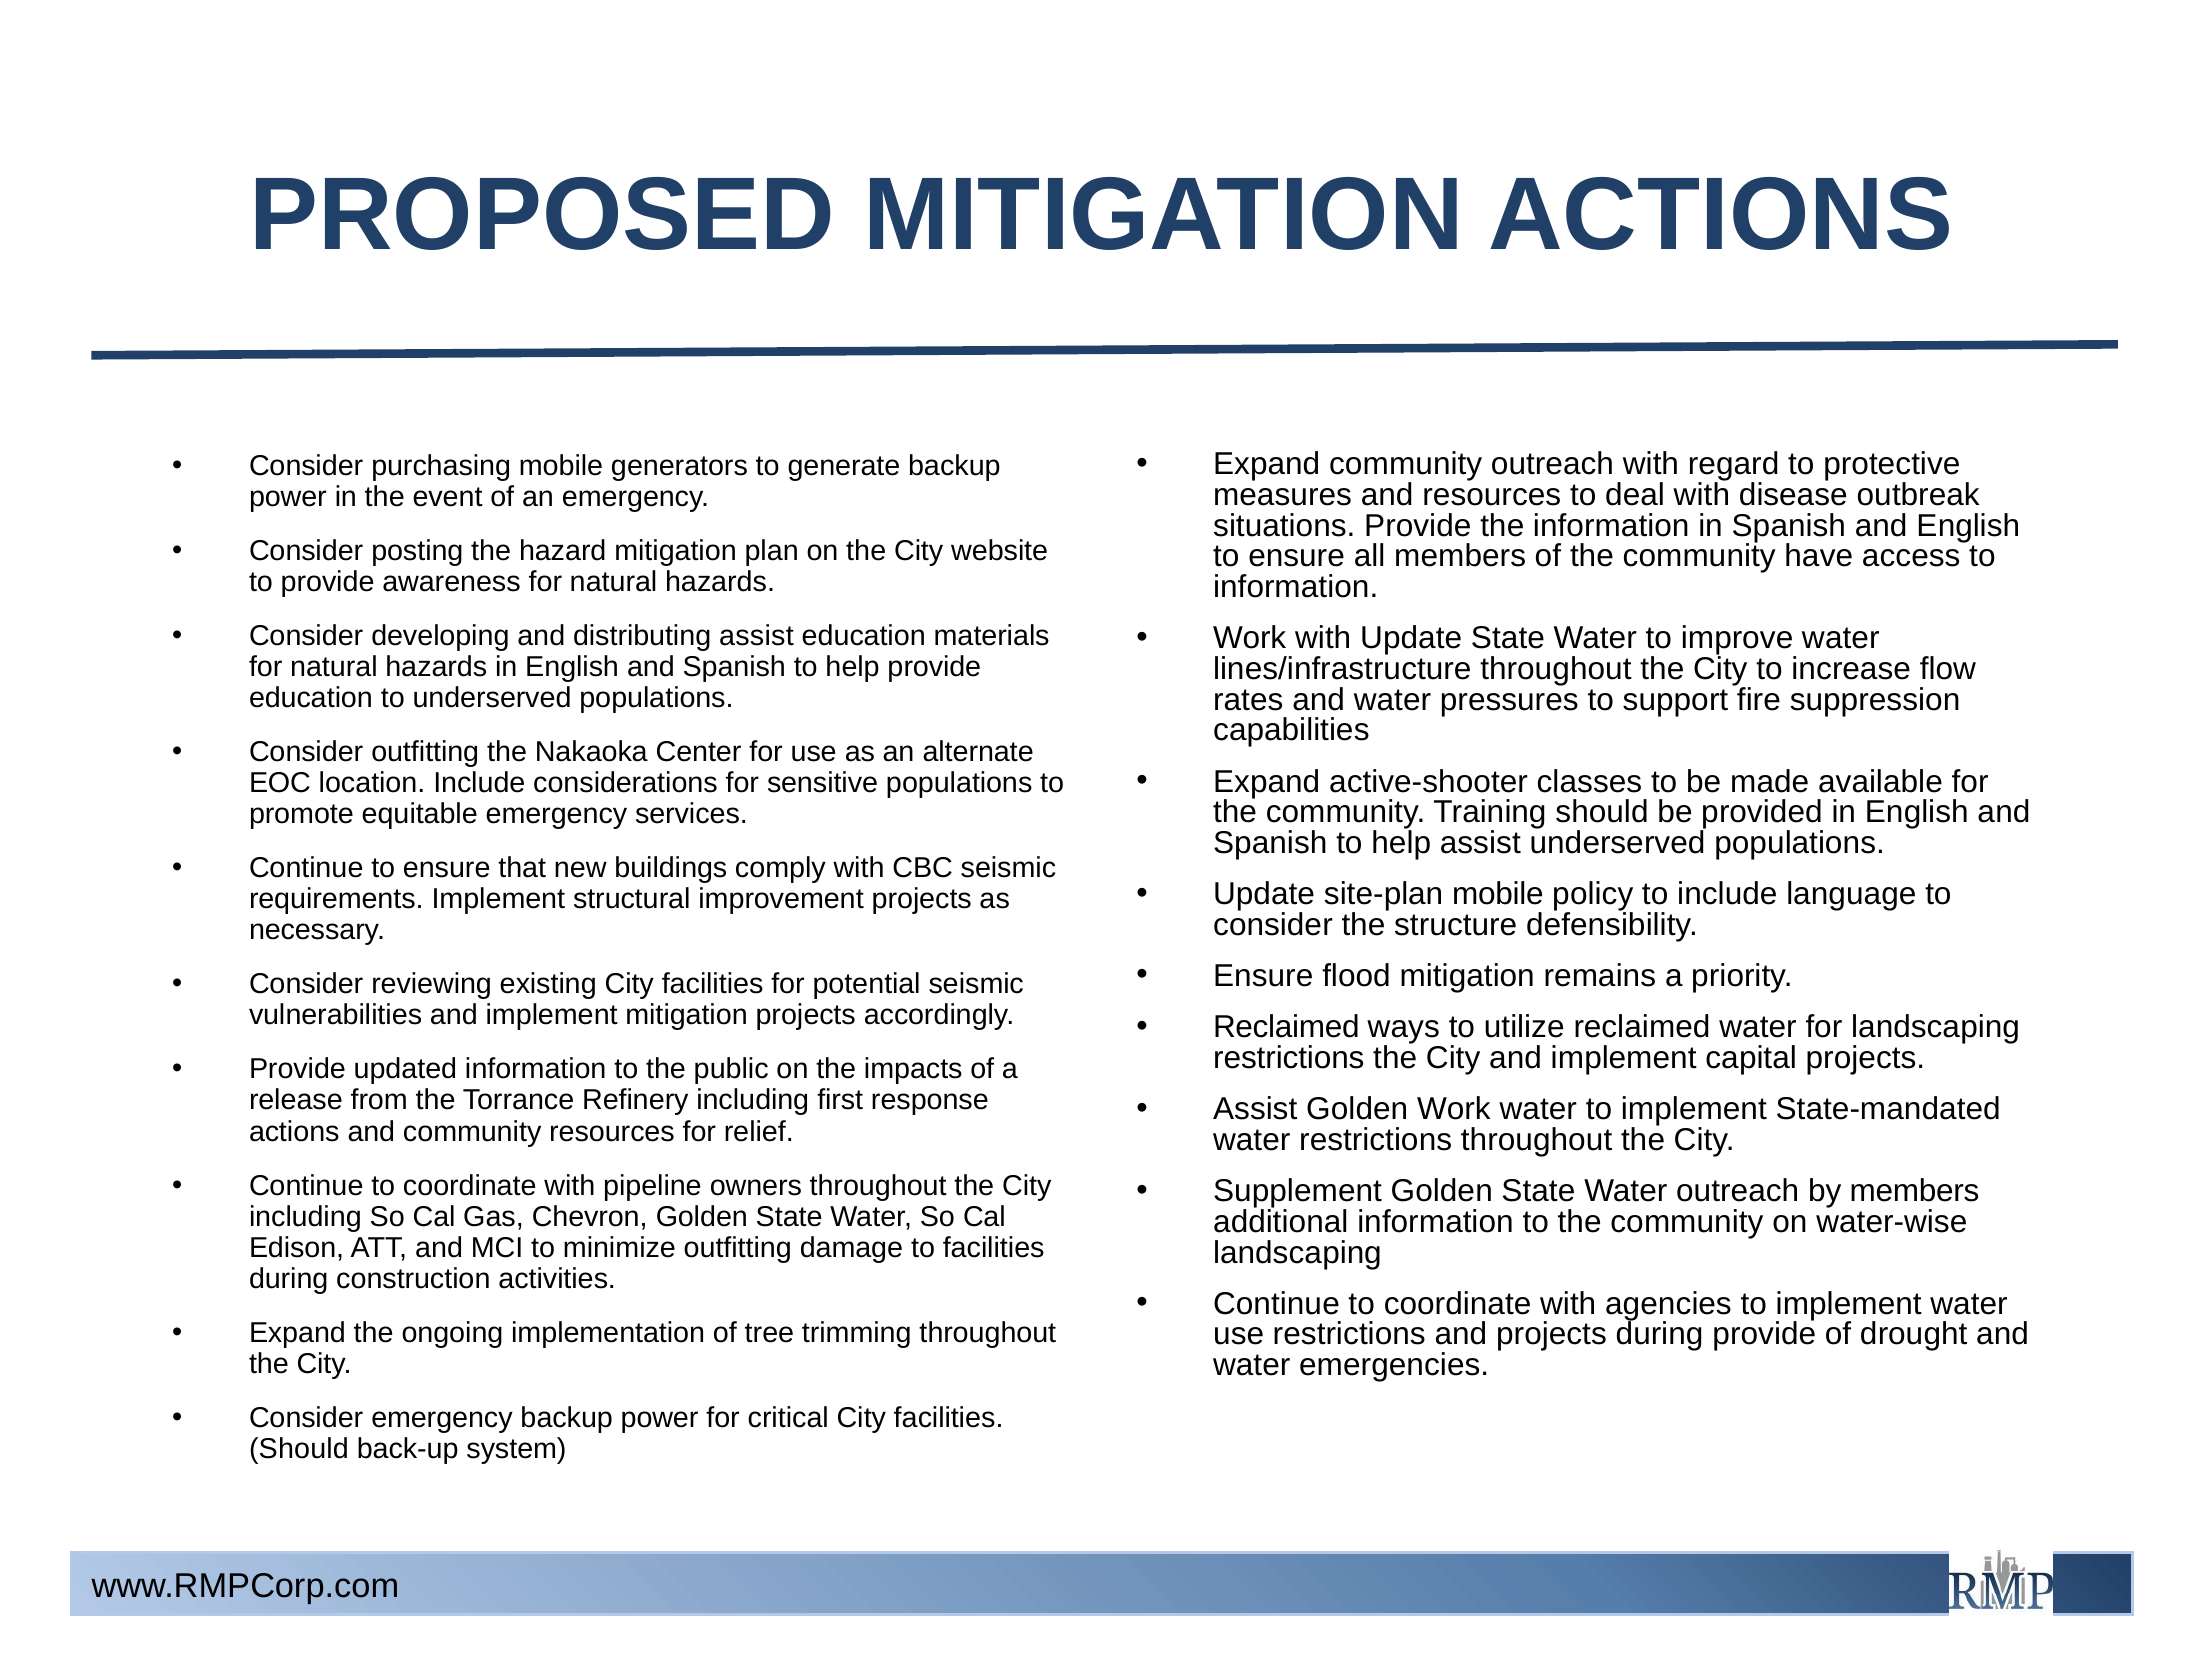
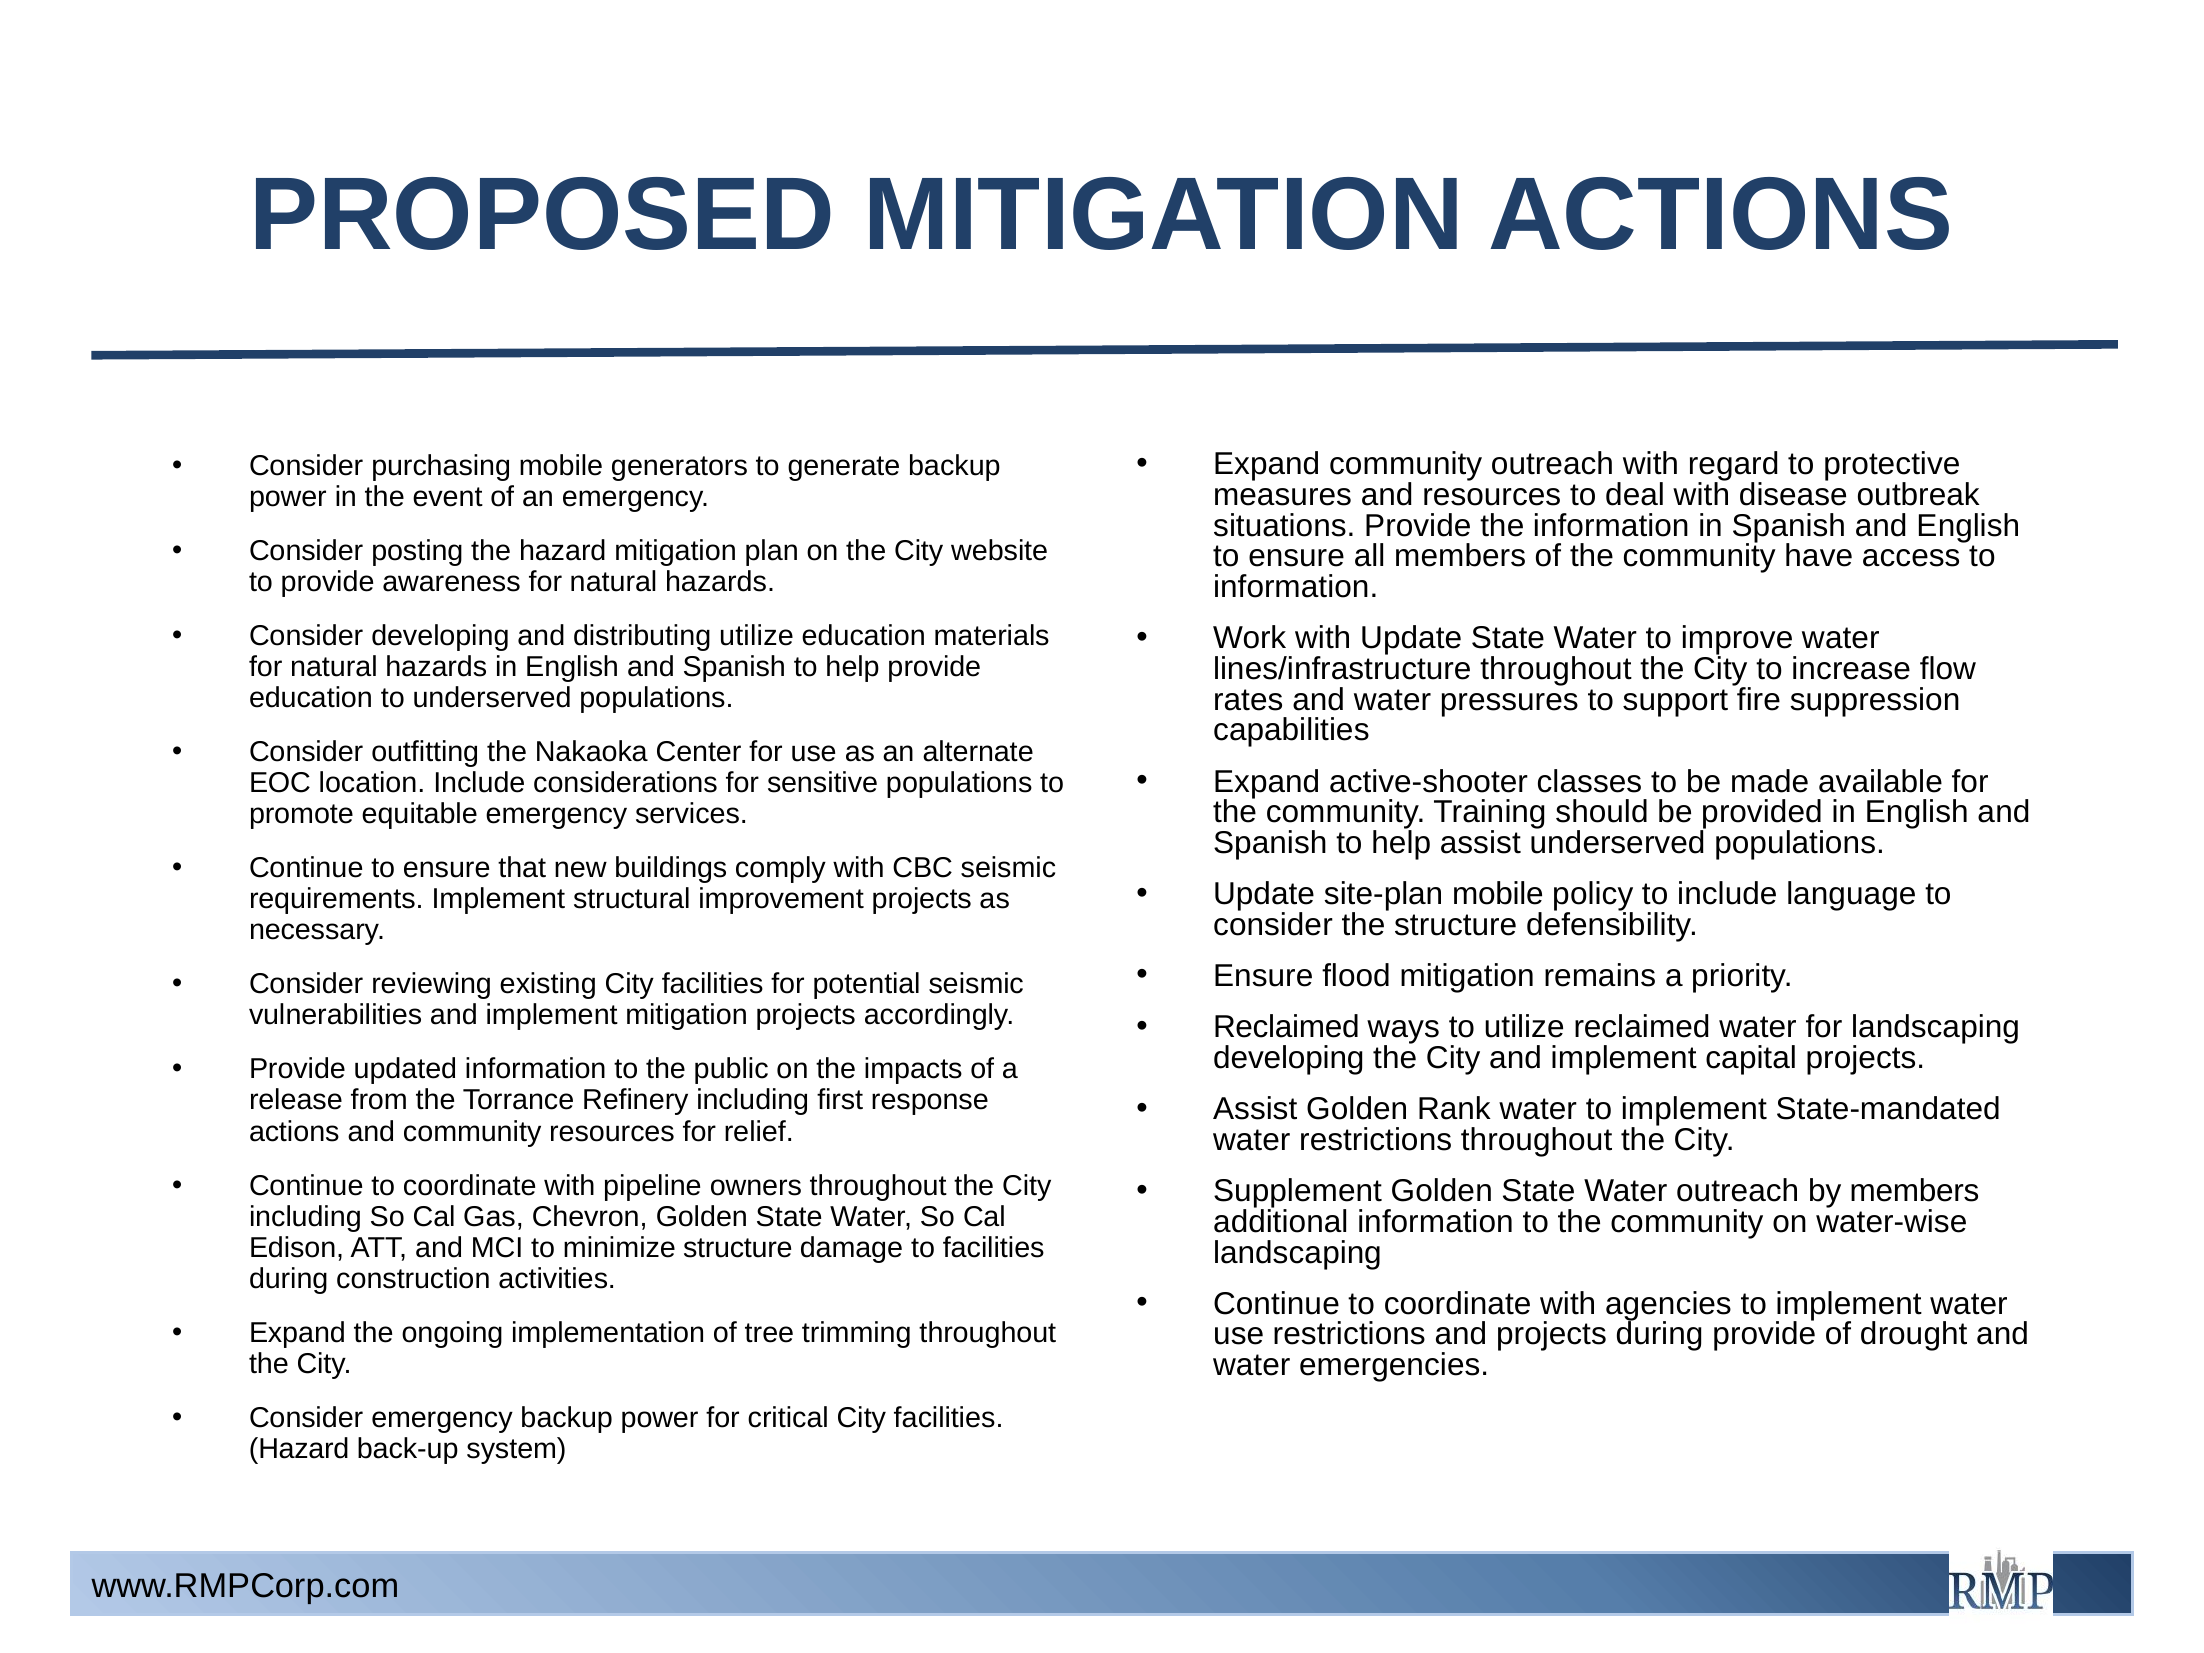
distributing assist: assist -> utilize (756, 636)
restrictions: restrictions -> developing (1289, 1058)
Golden Work: Work -> Rank (1454, 1109)
minimize outfitting: outfitting -> structure (738, 1248)
Should: Should -> Hazard (299, 1449)
